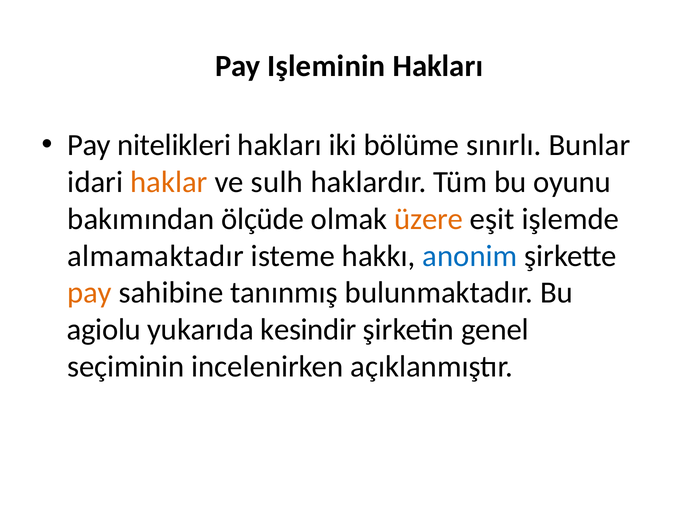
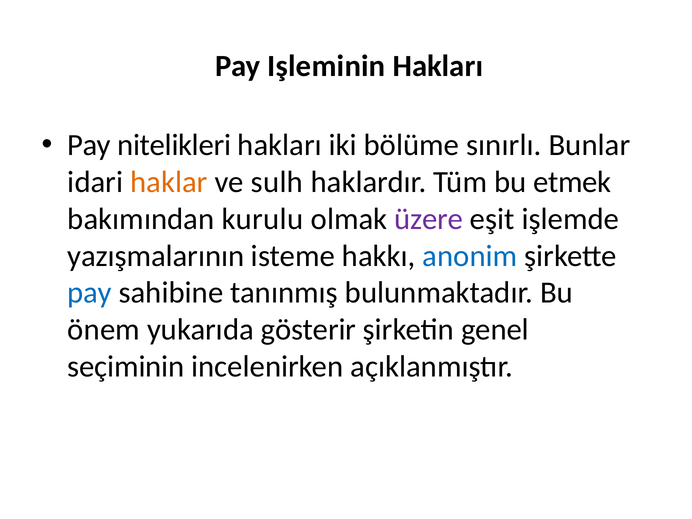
oyunu: oyunu -> etmek (572, 182)
ölçüde: ölçüde -> kurulu (262, 219)
üzere colour: orange -> purple (429, 219)
almamaktadır: almamaktadır -> yazışmalarının (156, 256)
pay colour: orange -> blue (90, 293)
agiolu: agiolu -> önem (104, 330)
kesindir: kesindir -> gösterir (308, 330)
